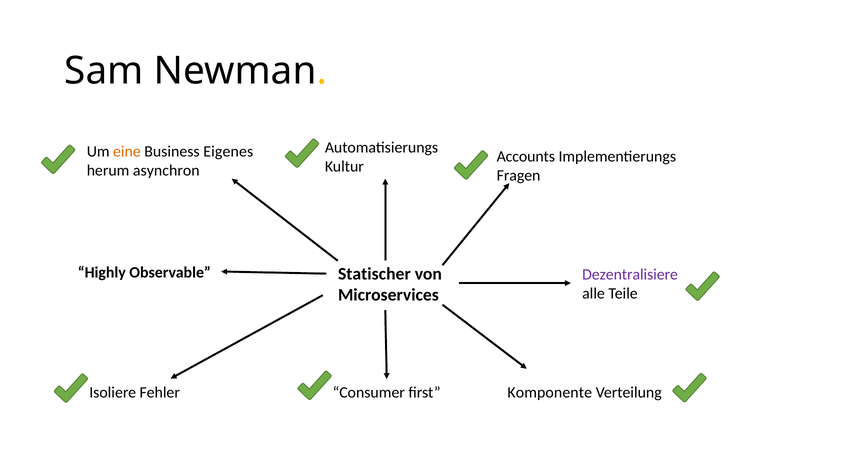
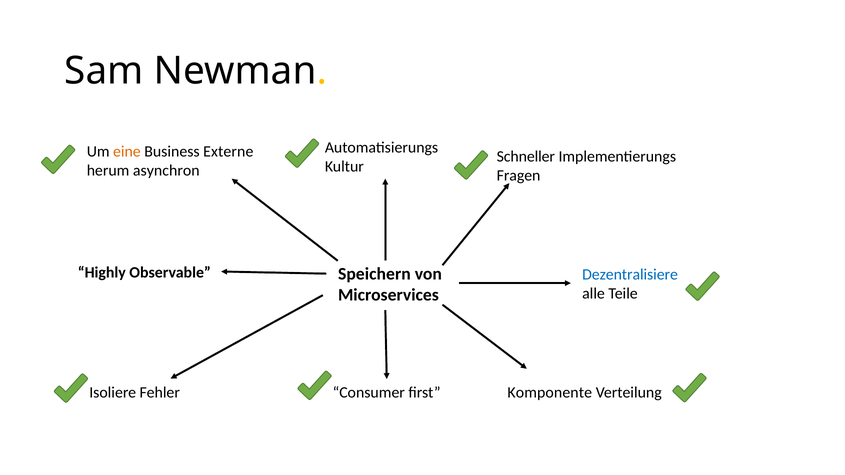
Eigenes: Eigenes -> Externe (228, 152)
Accounts: Accounts -> Schneller (526, 157)
Statischer: Statischer -> Speichern (374, 274)
Dezentralisiere colour: purple -> blue (630, 275)
